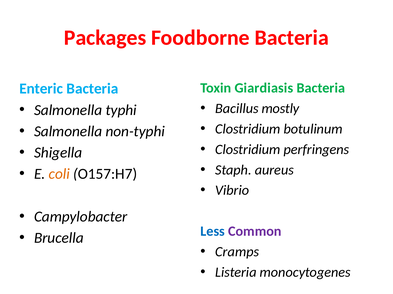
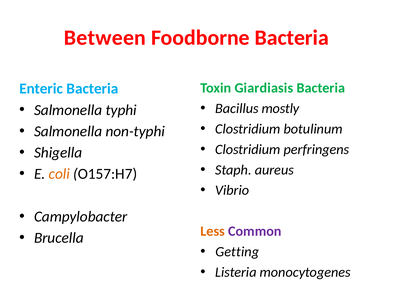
Packages: Packages -> Between (105, 38)
Less colour: blue -> orange (213, 232)
Cramps: Cramps -> Getting (237, 252)
